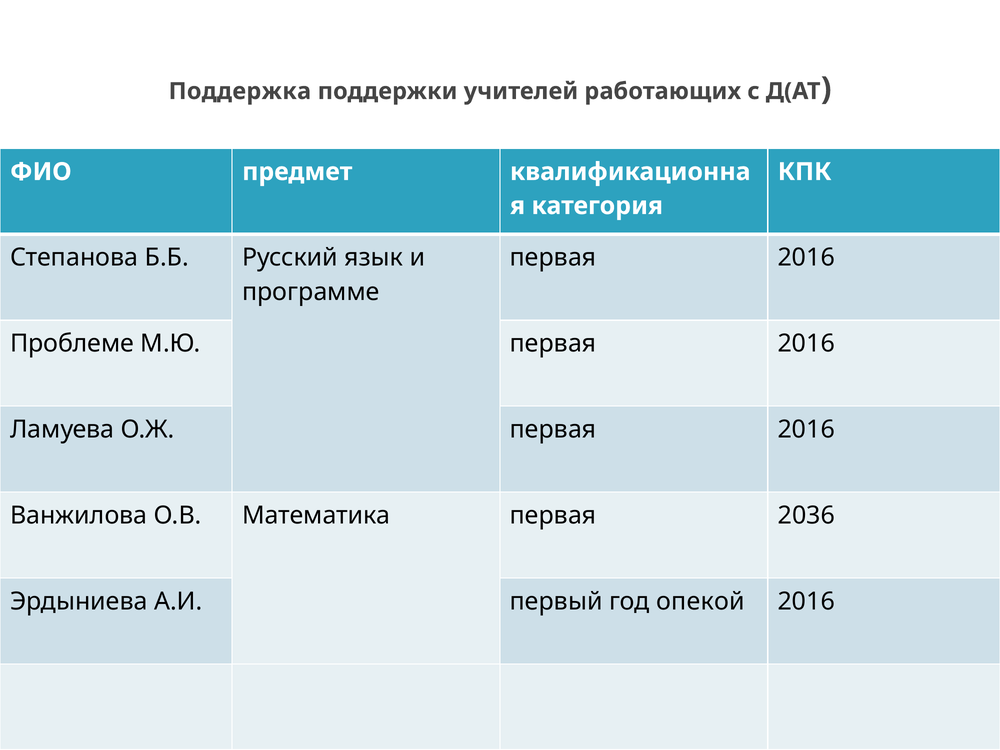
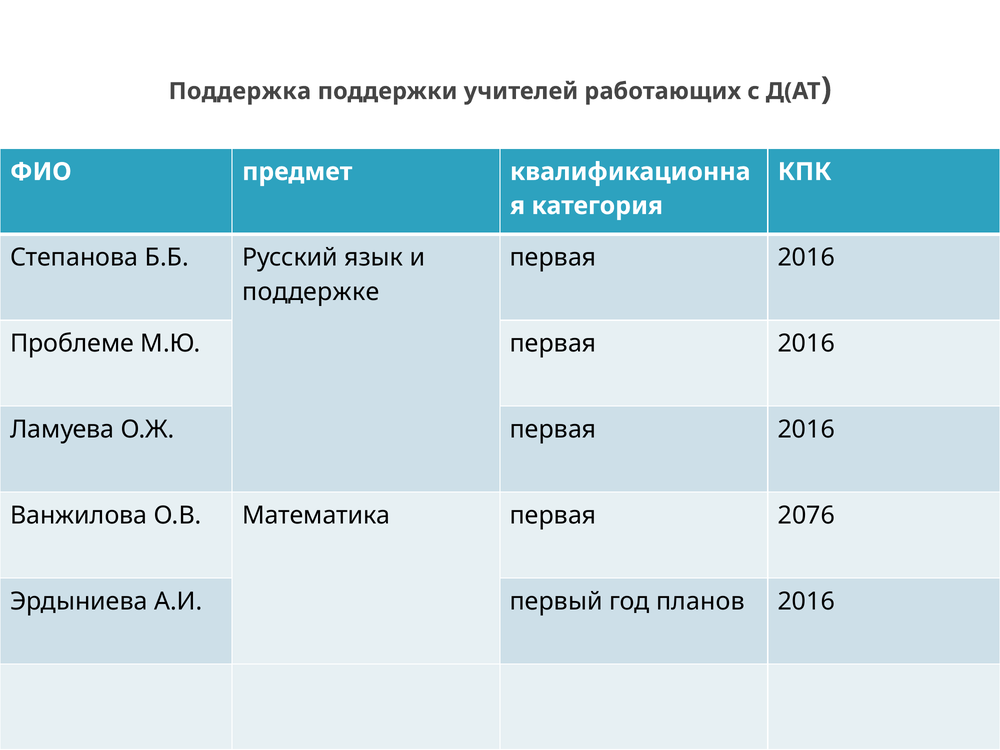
программе: программе -> поддержке (311, 292)
2036: 2036 -> 2076 (806, 515)
опекой: опекой -> планов (701, 601)
